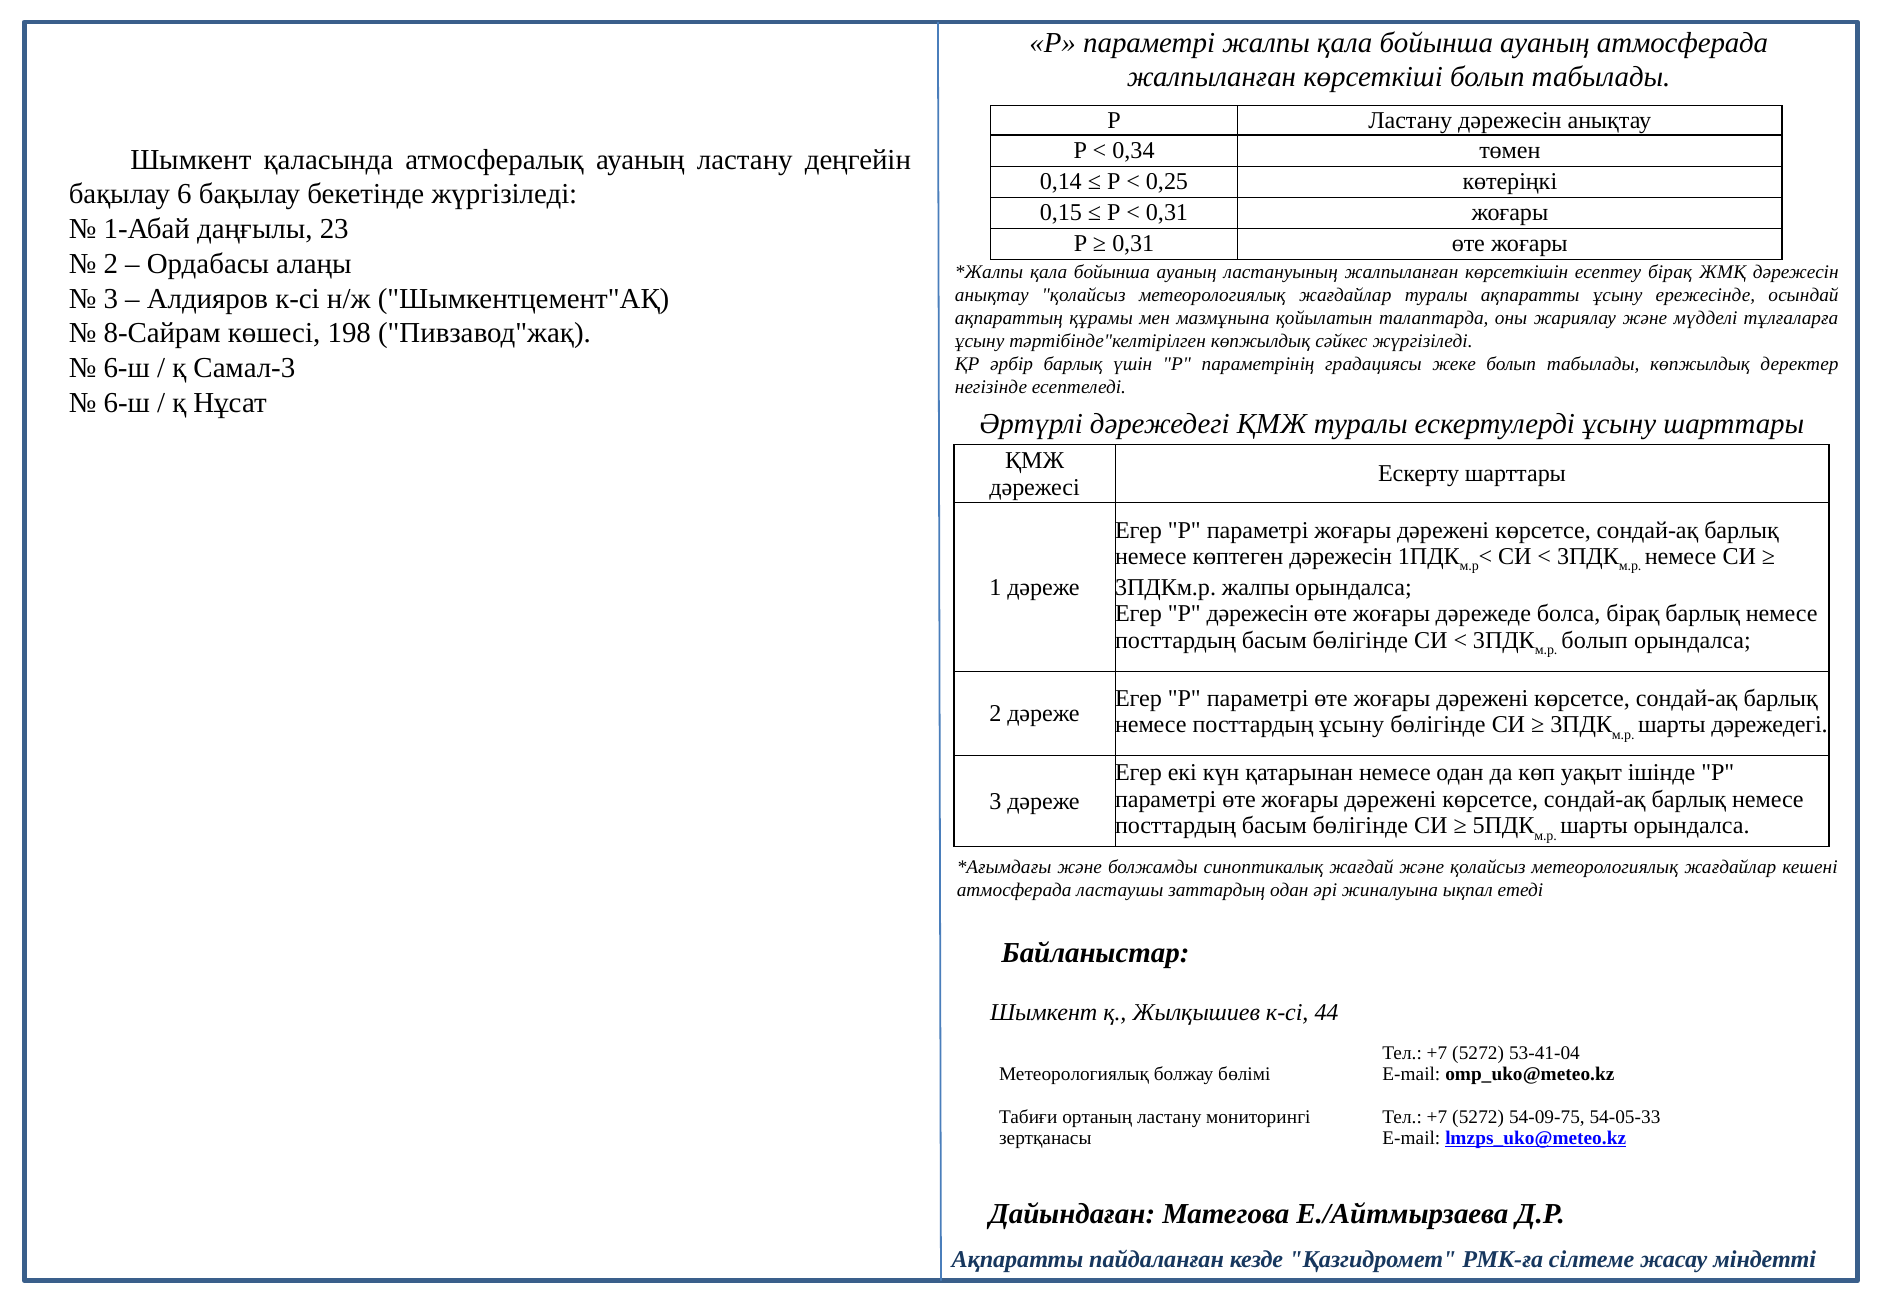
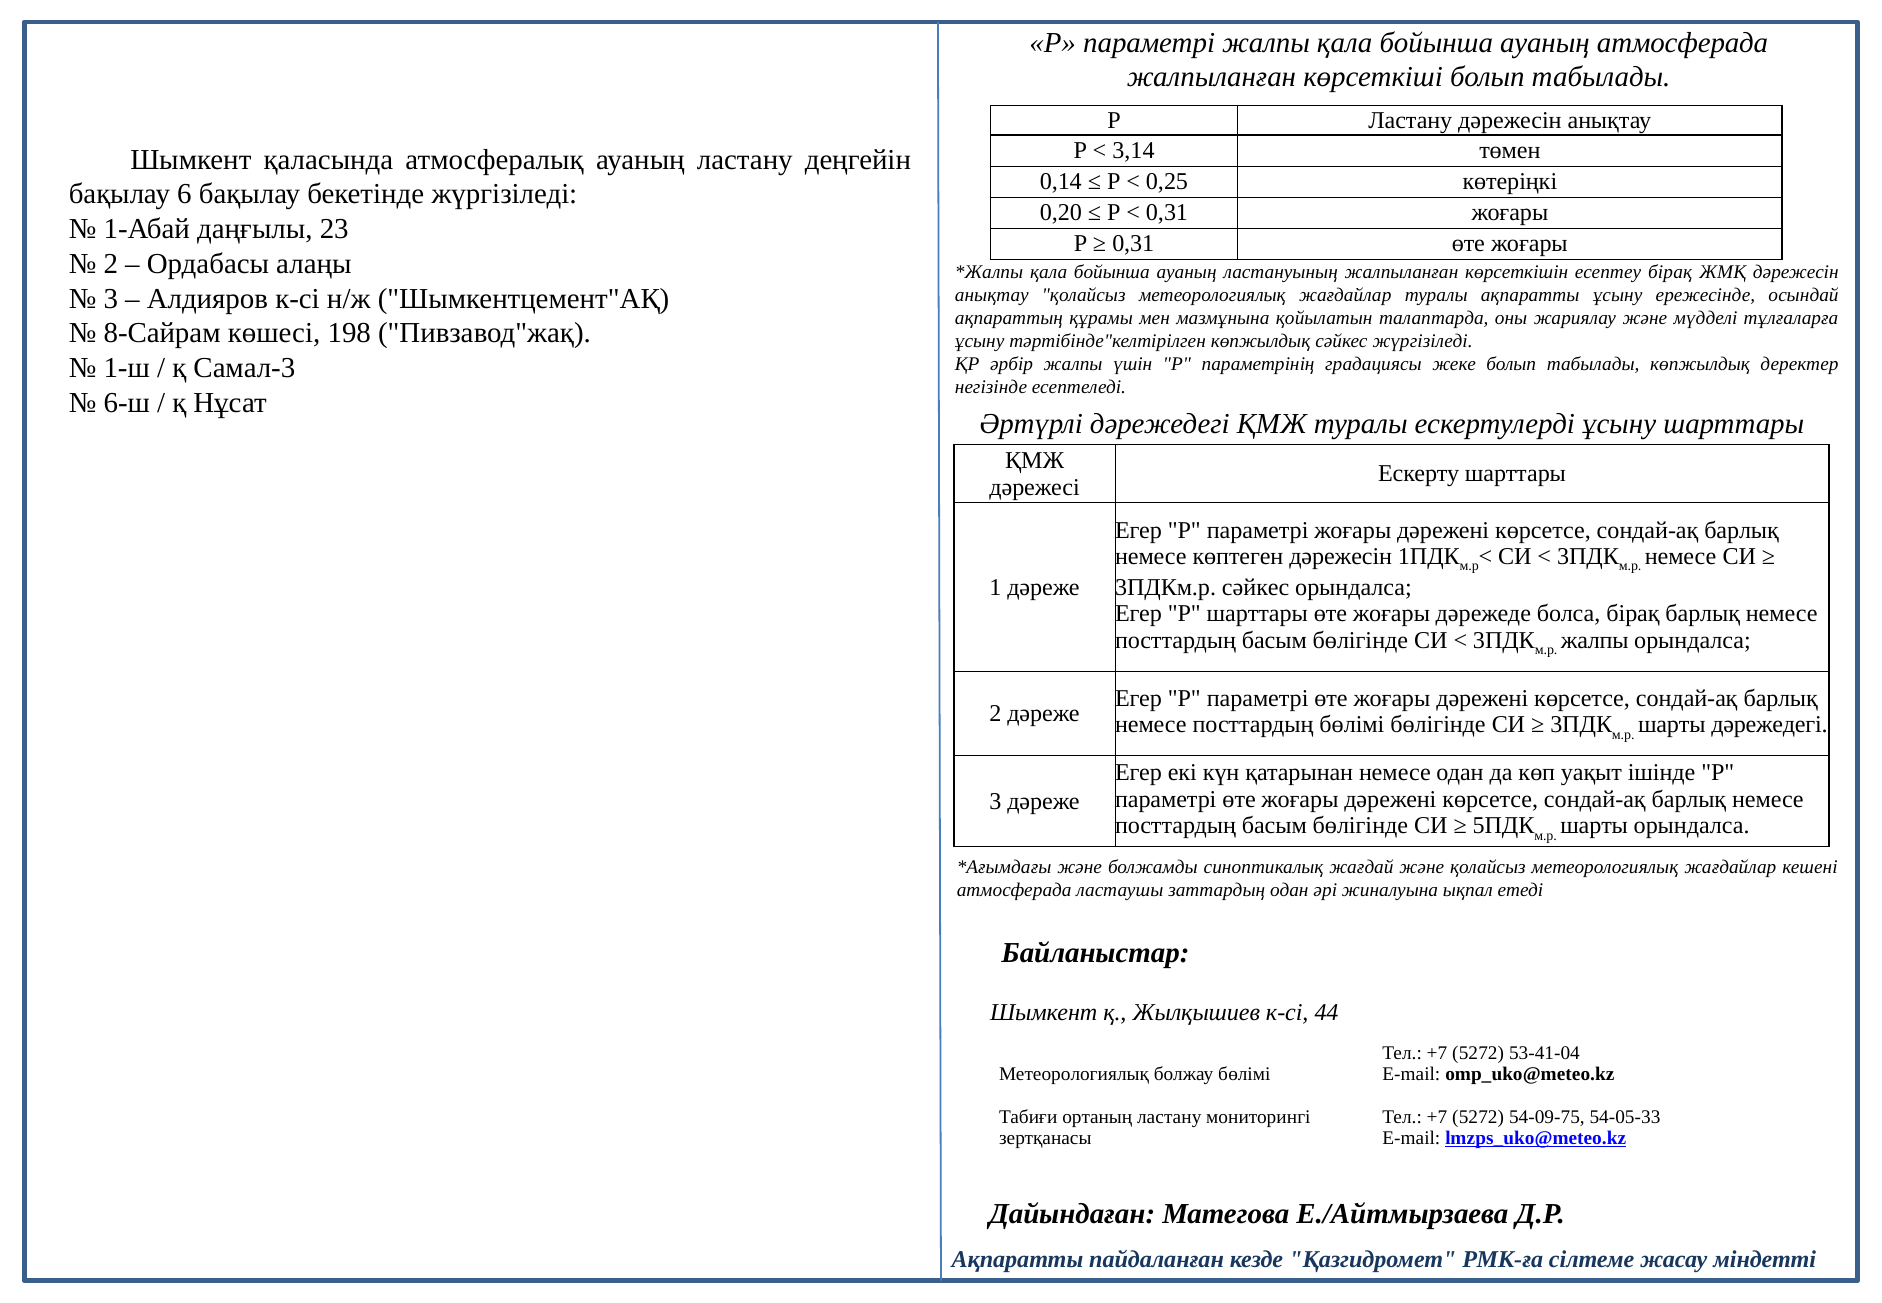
0,34: 0,34 -> 3,14 (1134, 150)
0,15: 0,15 -> 0,20 (1061, 212)
6-ш: 6-ш -> 1-ш (127, 368)
әрбір барлық: барлық -> жалпы (1073, 364)
3ПДКм.р жалпы: жалпы -> сәйкес (1256, 587)
P дәрежесін: дәрежесін -> шарттары (1257, 614)
болып: болып -> жалпы (1595, 640)
посттардың ұсыну: ұсыну -> бөлімі (1352, 725)
